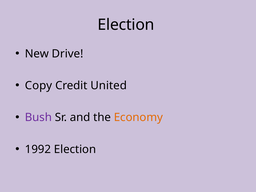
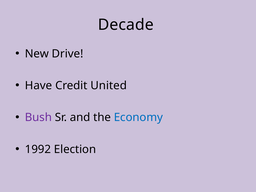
Election: Election -> Decade (126, 25)
Copy: Copy -> Have (39, 86)
Economy colour: orange -> blue (138, 117)
